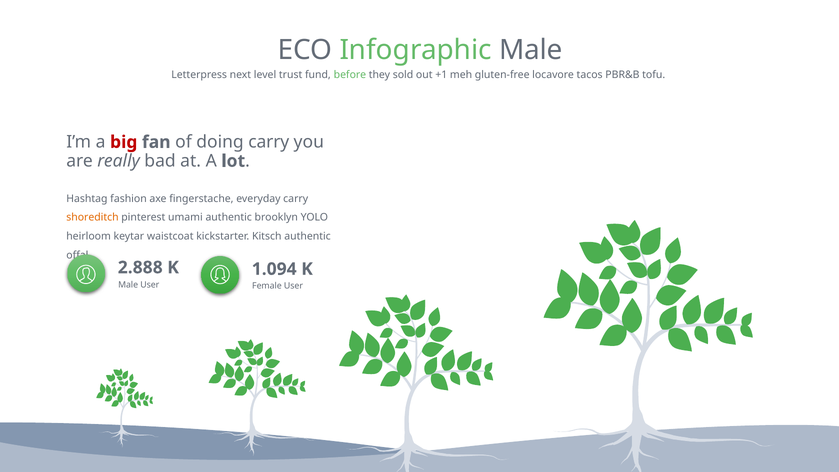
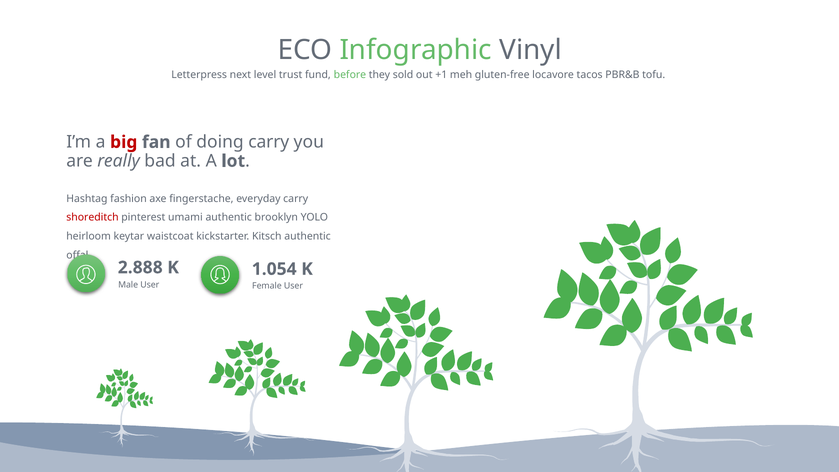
Infographic Male: Male -> Vinyl (531, 50)
shoreditch colour: orange -> red (92, 217)
1.094: 1.094 -> 1.054 (274, 269)
